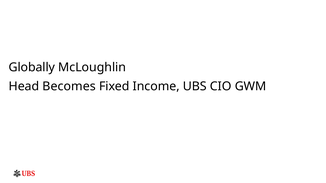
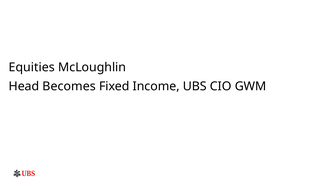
Globally: Globally -> Equities (32, 67)
